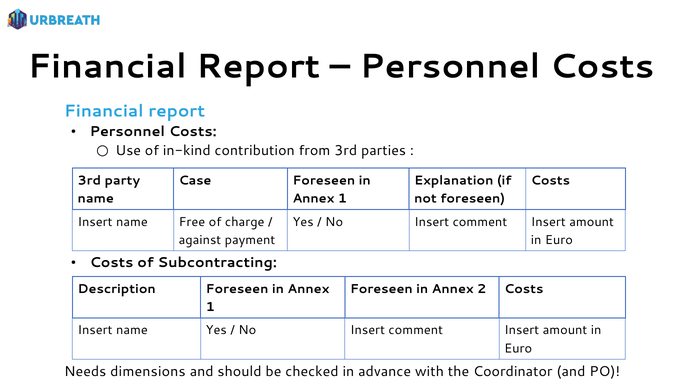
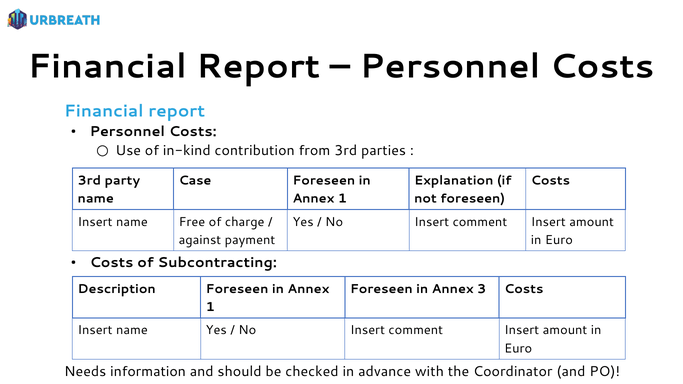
2: 2 -> 3 (482, 289)
dimensions: dimensions -> information (148, 372)
